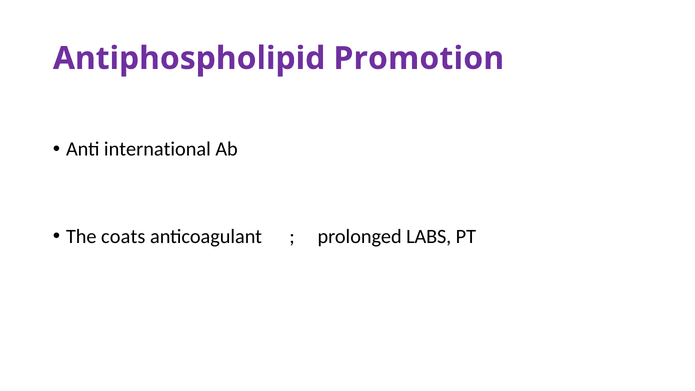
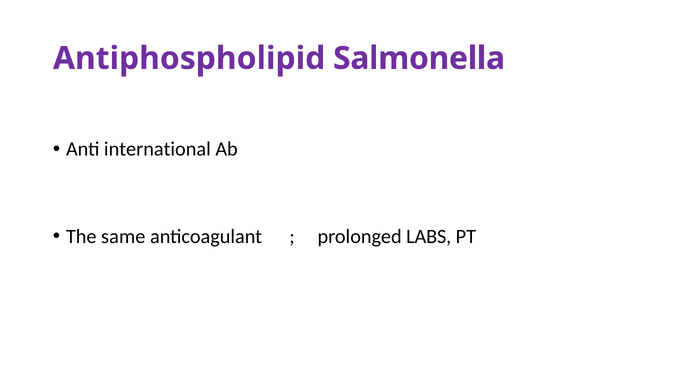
Promotion: Promotion -> Salmonella (419, 58)
coats: coats -> same (123, 237)
